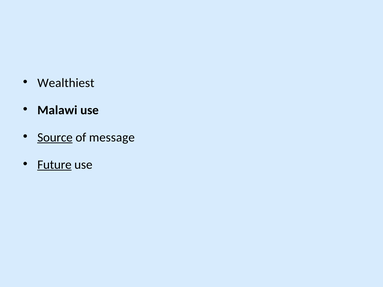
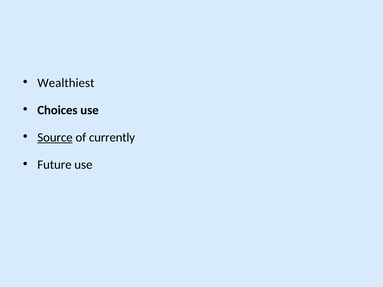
Malawi: Malawi -> Choices (57, 110)
message: message -> currently (112, 137)
Future underline: present -> none (54, 165)
